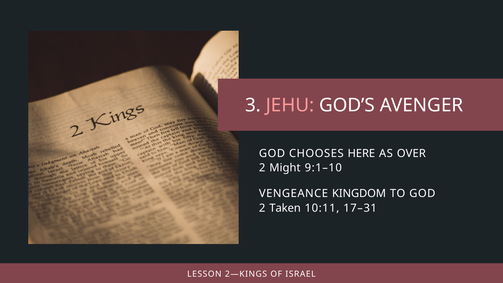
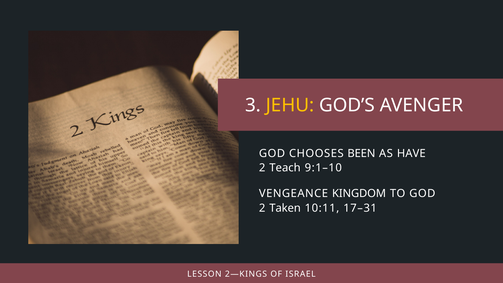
JEHU colour: pink -> yellow (290, 105)
HERE: HERE -> BEEN (361, 153)
OVER: OVER -> HAVE (411, 153)
Might: Might -> Teach (285, 168)
